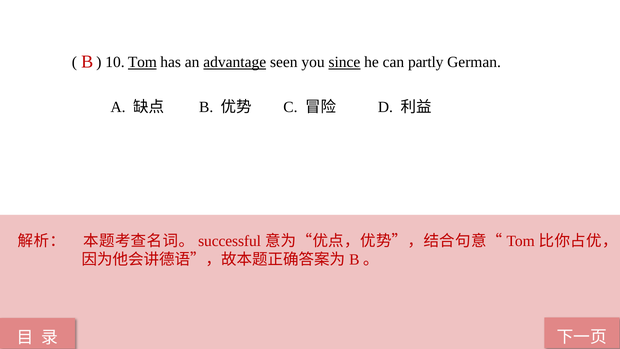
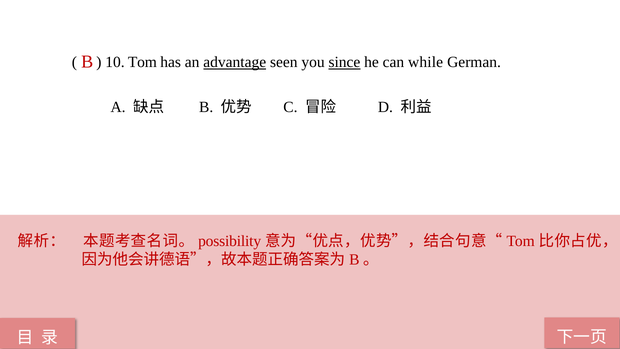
Tom underline: present -> none (142, 62)
partly: partly -> while (426, 62)
successful: successful -> possibility (230, 241)
